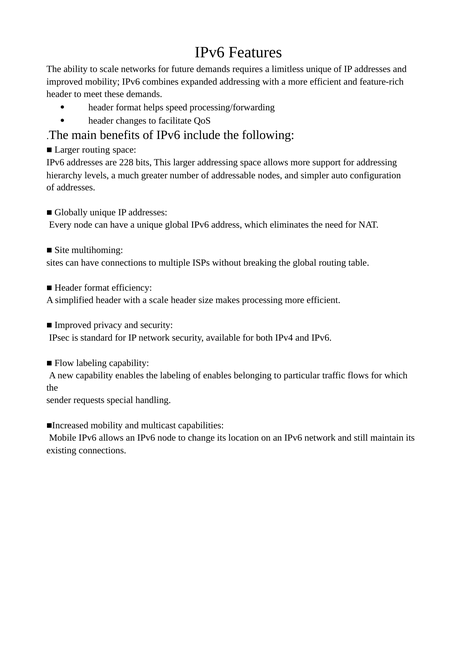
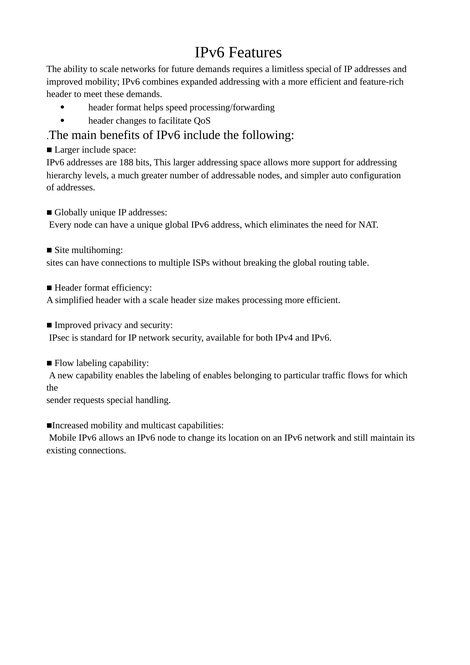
limitless unique: unique -> special (319, 69)
Larger routing: routing -> include (96, 150)
228: 228 -> 188 (126, 162)
